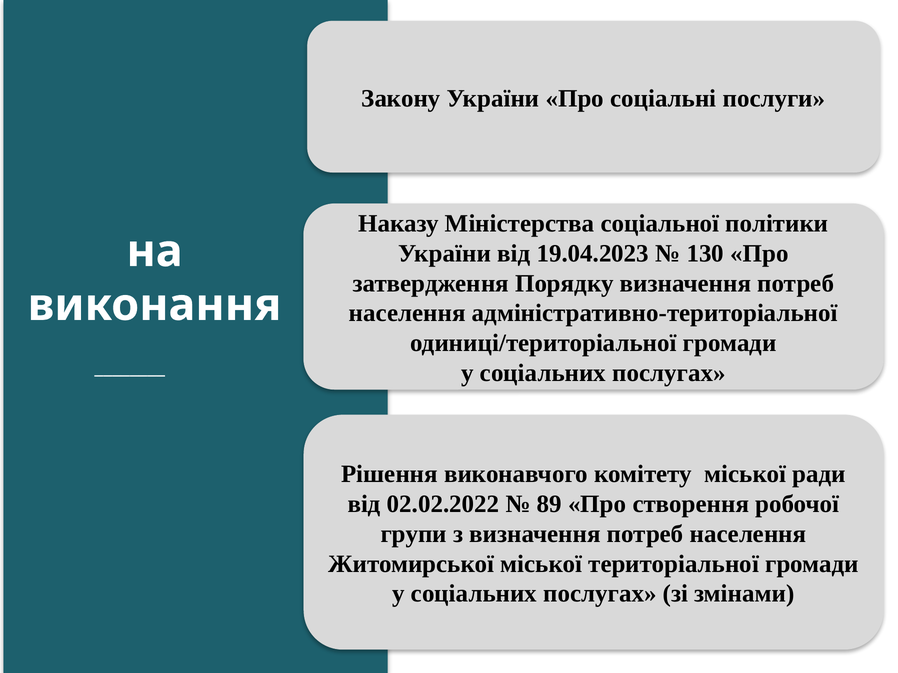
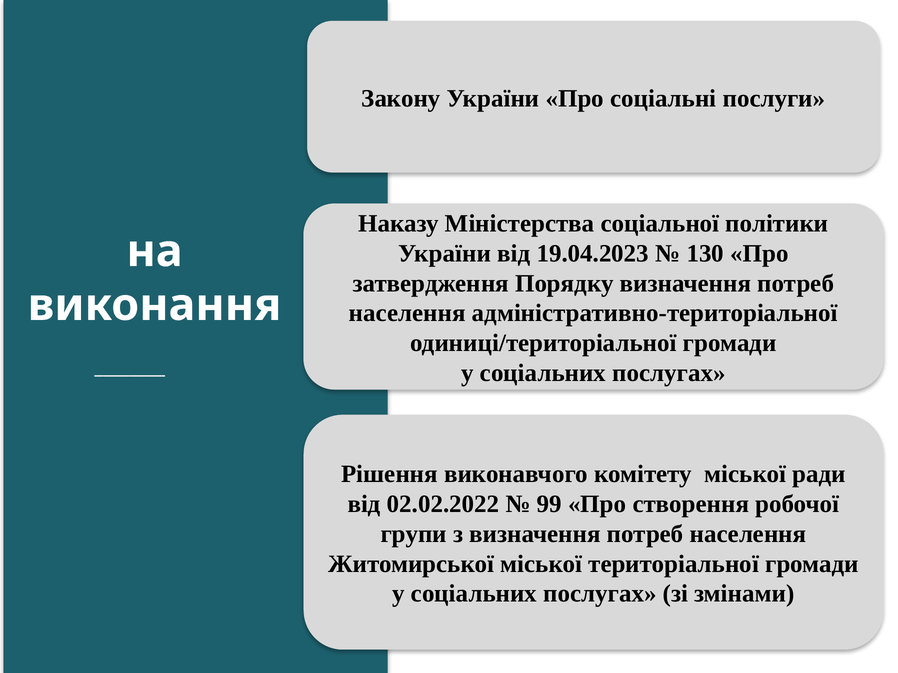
89: 89 -> 99 (549, 504)
